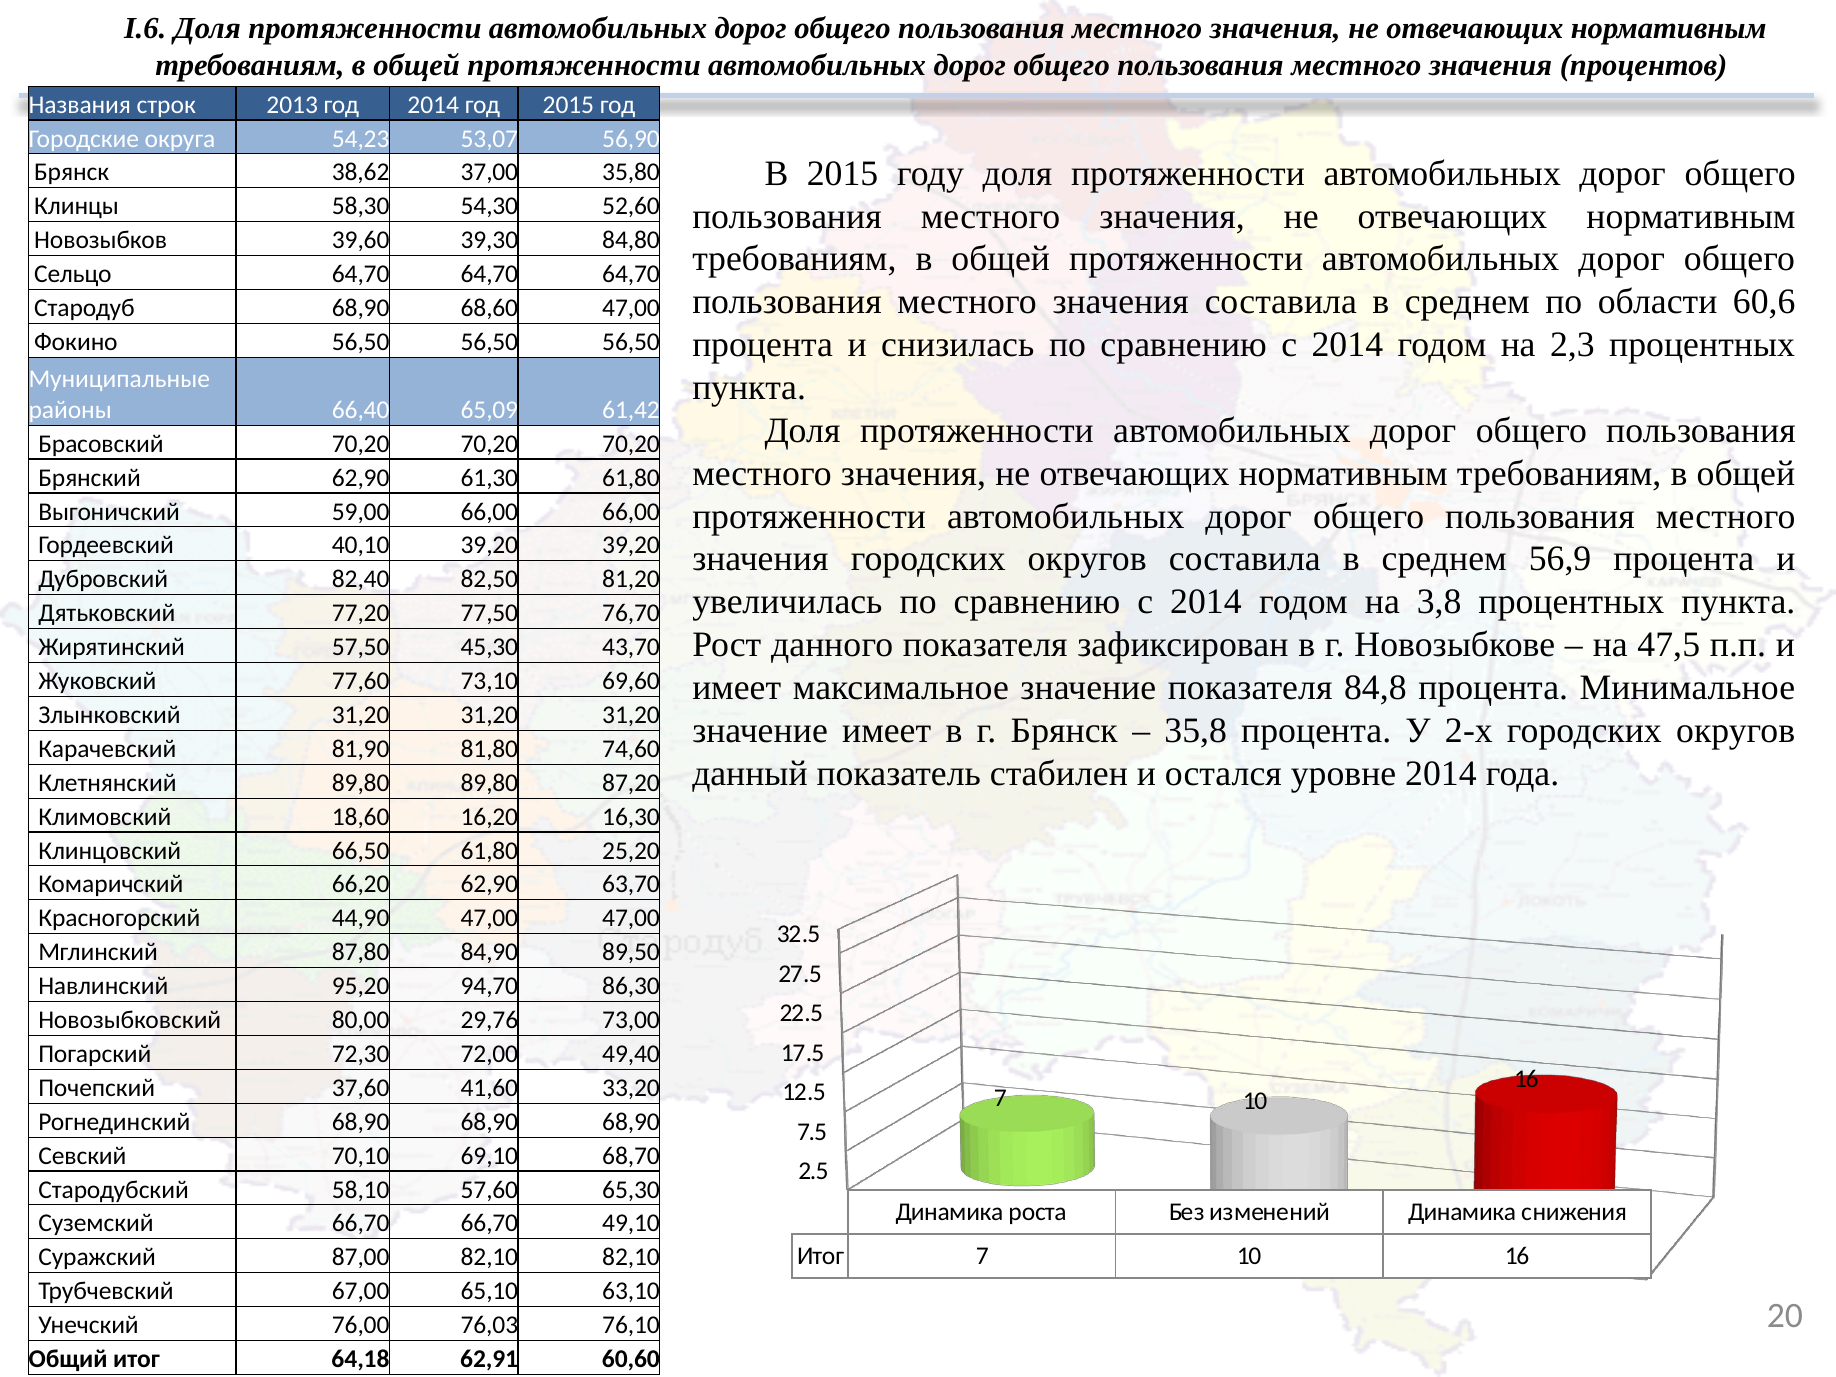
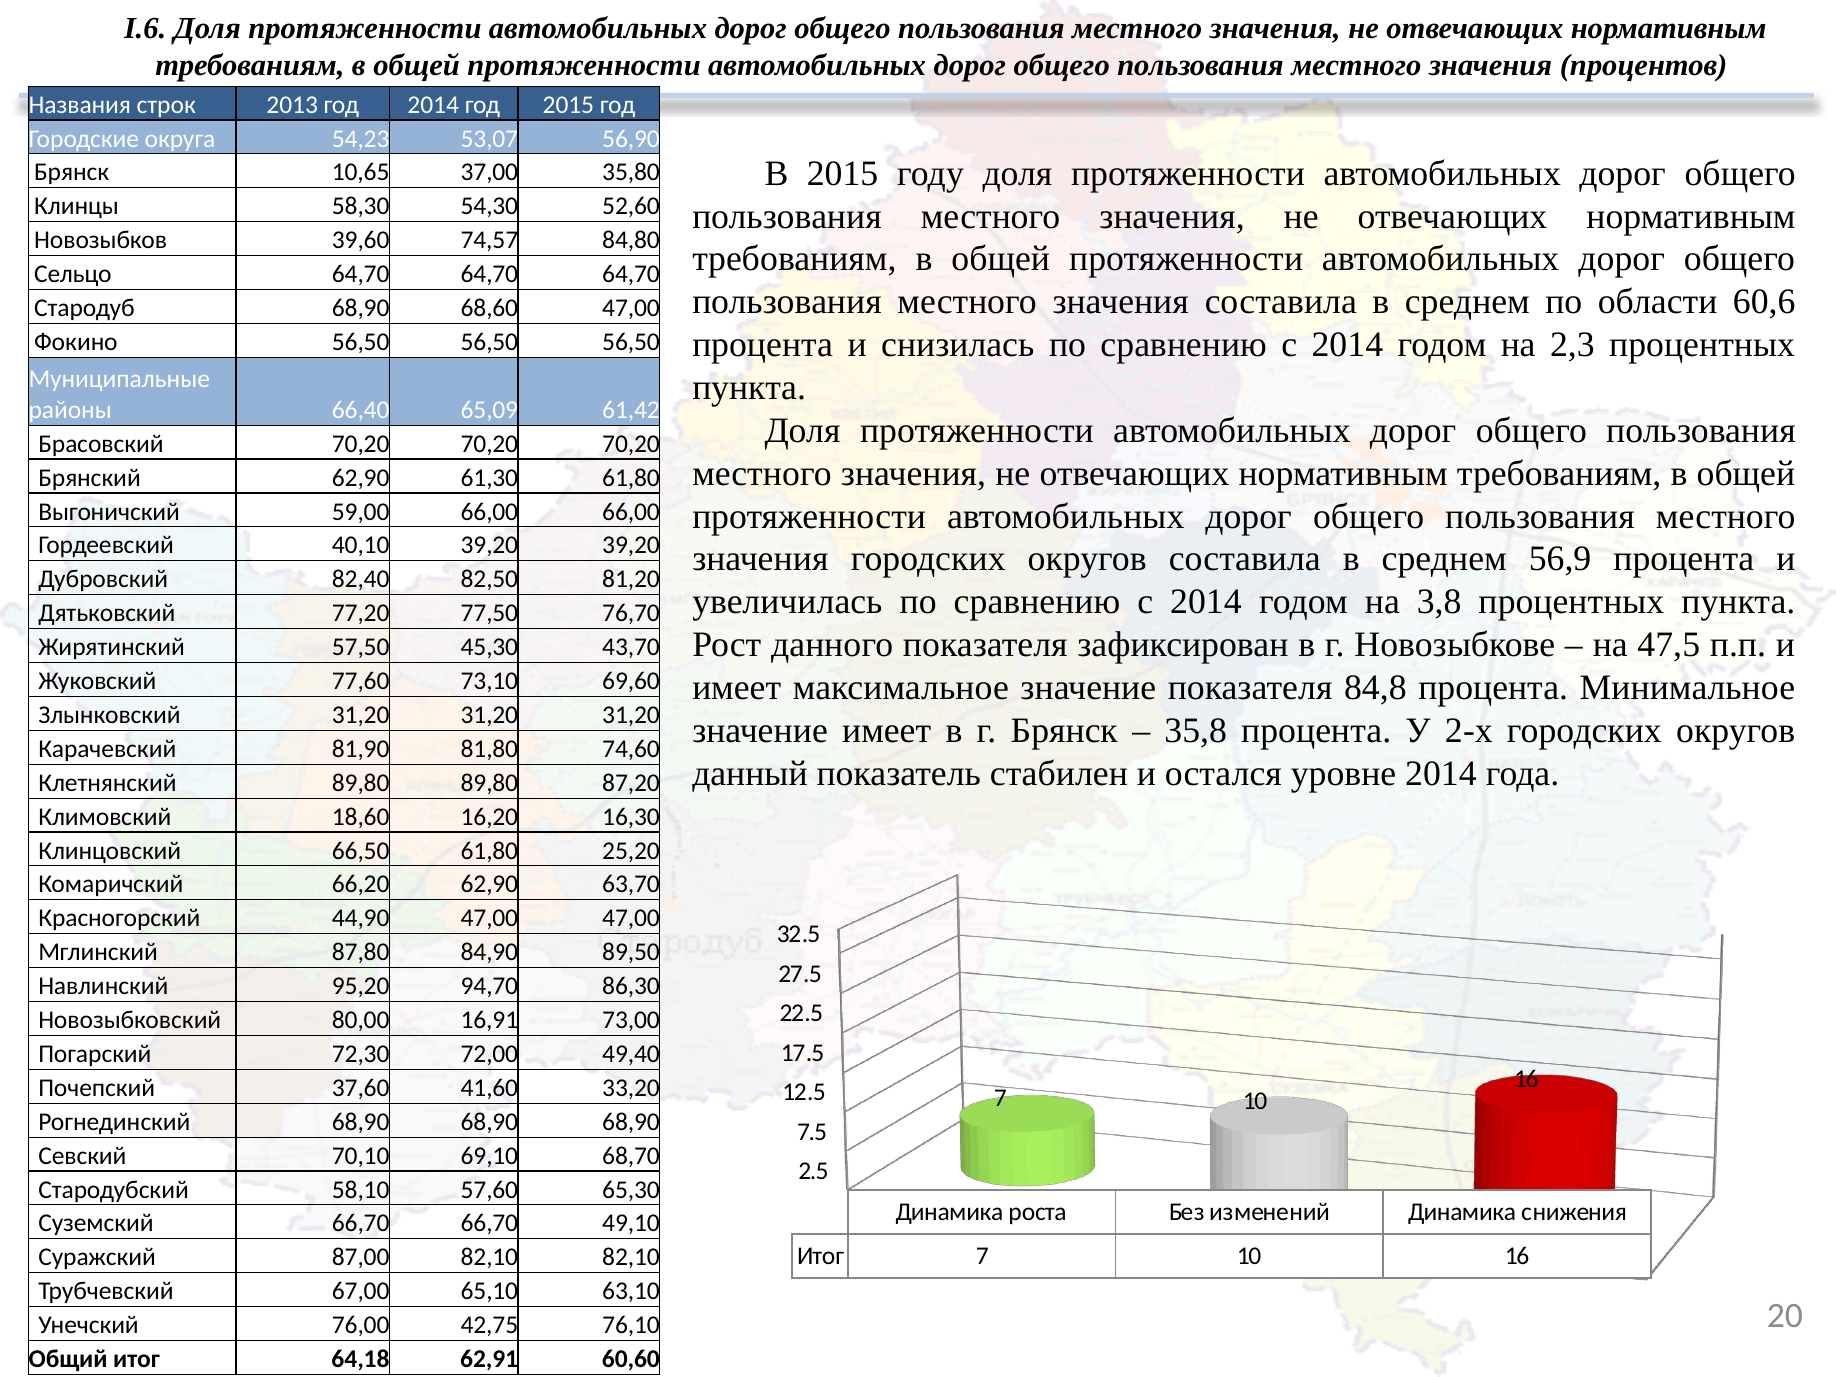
38,62: 38,62 -> 10,65 (361, 173)
39,30: 39,30 -> 74,57 (489, 240)
29,76: 29,76 -> 16,91 (489, 1020)
76,03: 76,03 -> 42,75 (489, 1325)
